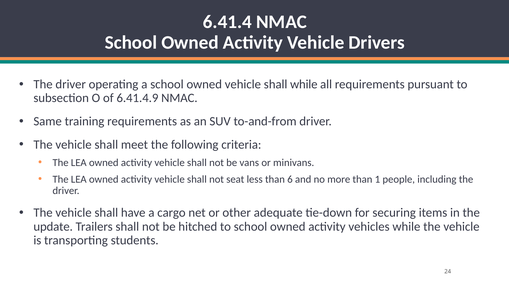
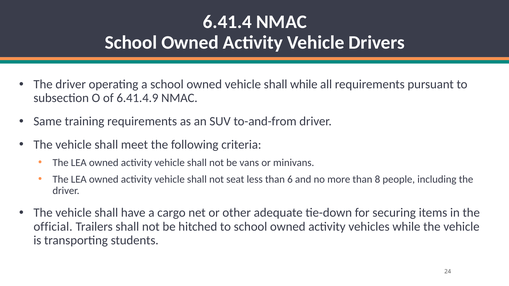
1: 1 -> 8 (377, 179)
update: update -> official (53, 227)
